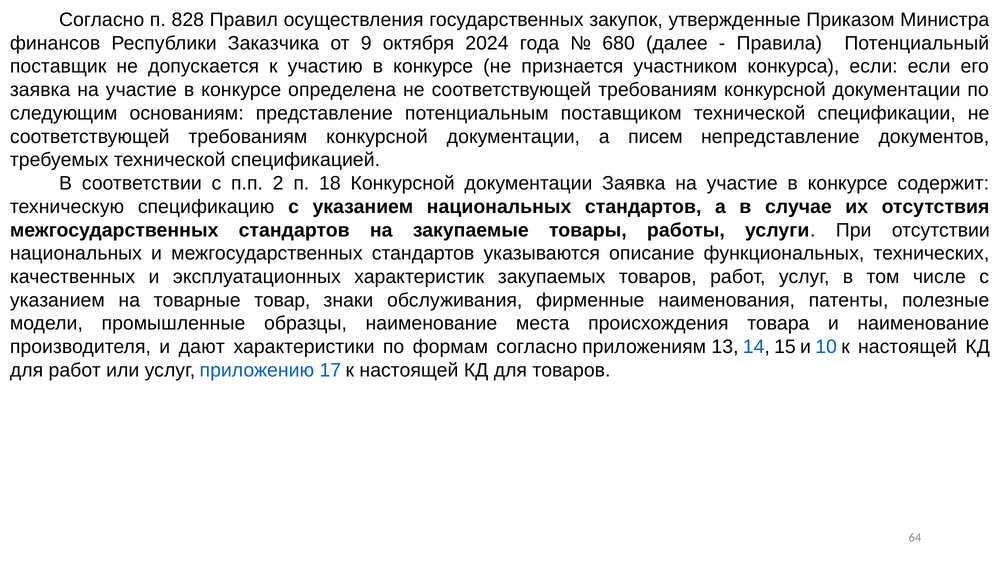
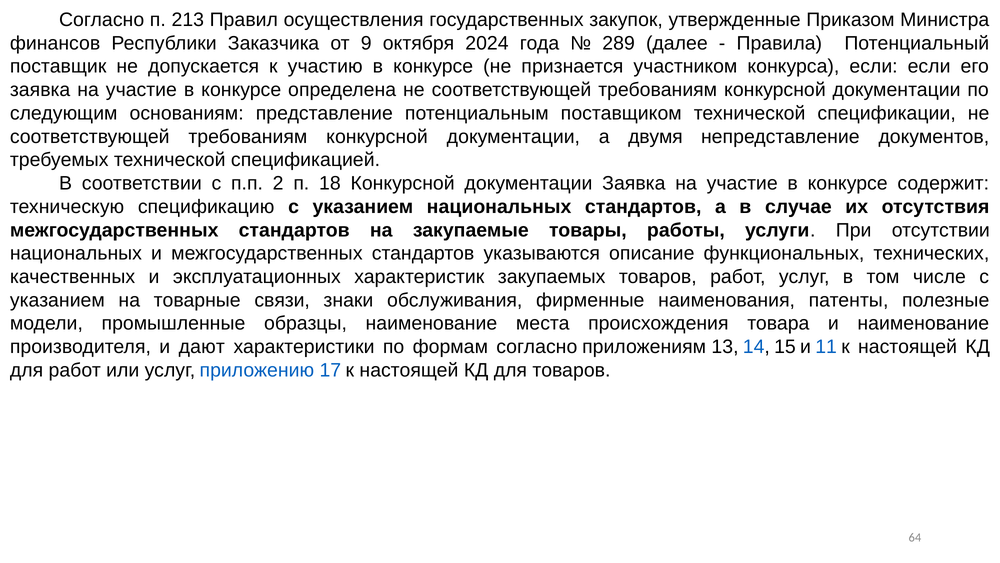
828: 828 -> 213 (188, 20)
680: 680 -> 289 (619, 43)
писем: писем -> двумя (655, 136)
товар: товар -> связи (282, 300)
10: 10 -> 11 (826, 347)
